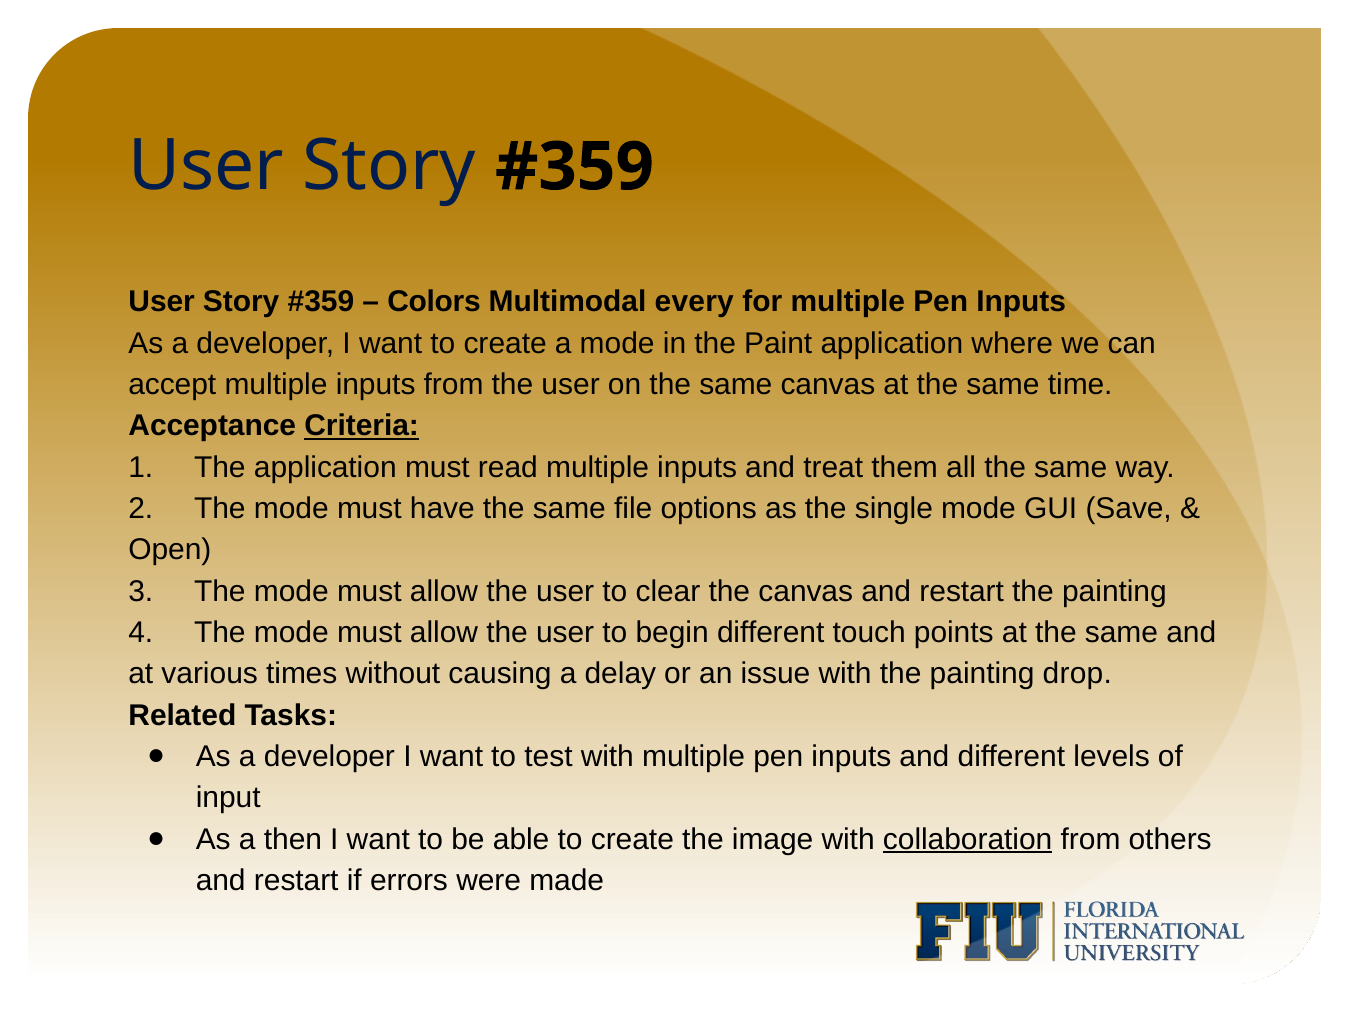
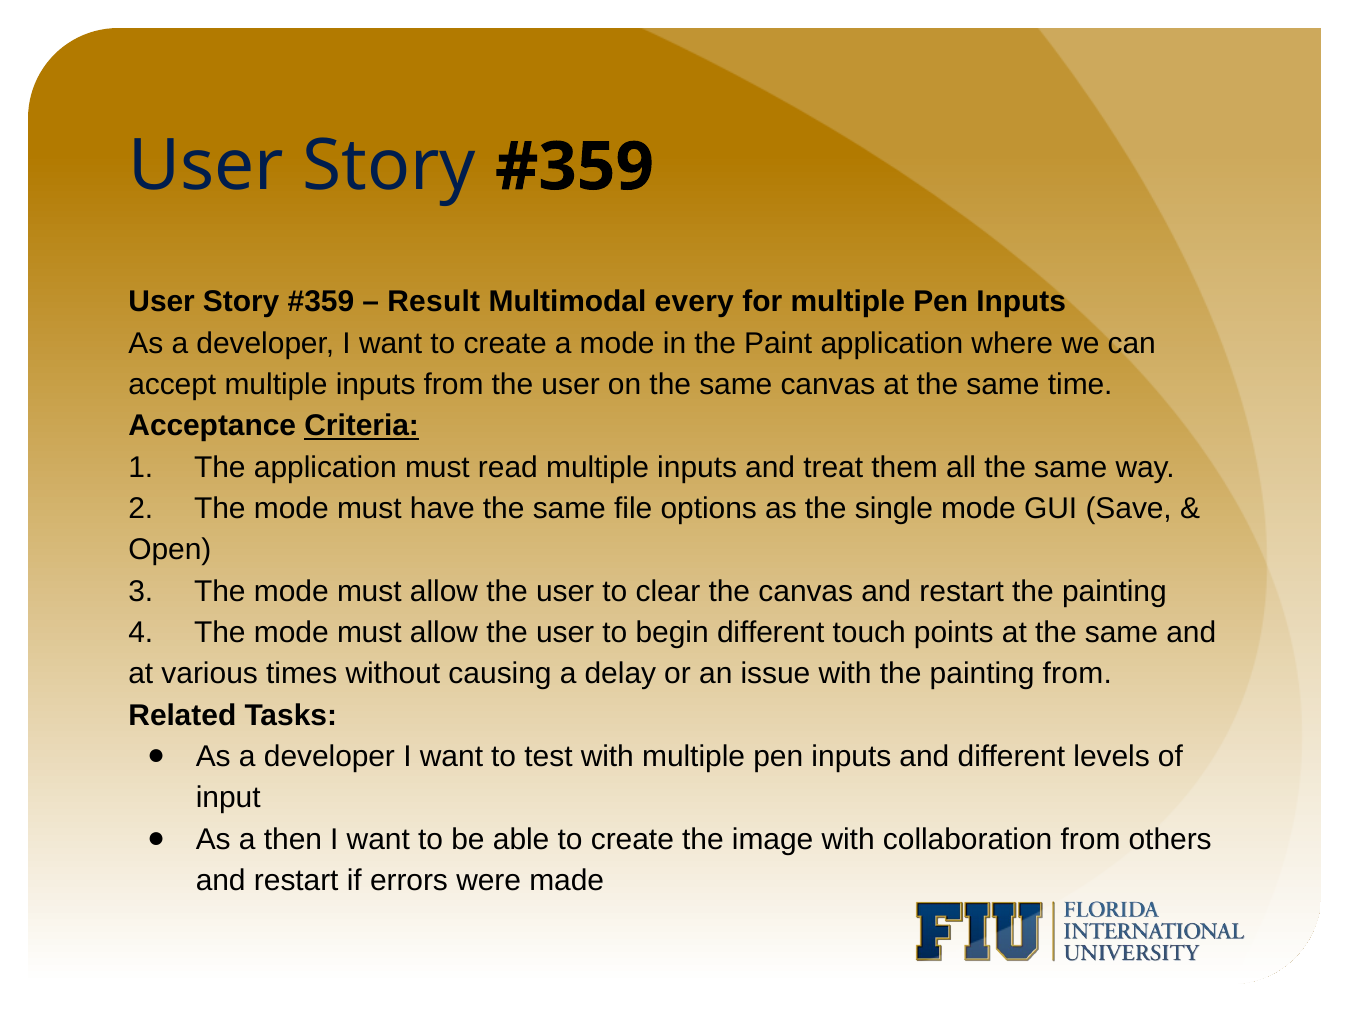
Colors: Colors -> Result (434, 302)
painting drop: drop -> from (1077, 674)
collaboration underline: present -> none (968, 839)
